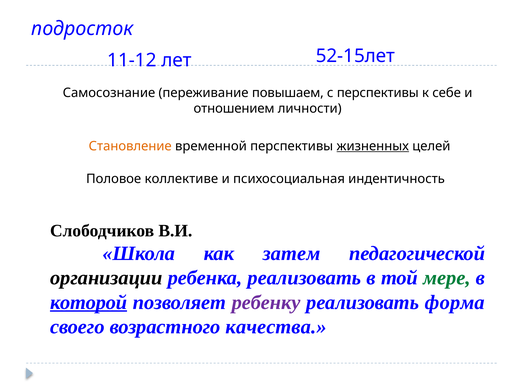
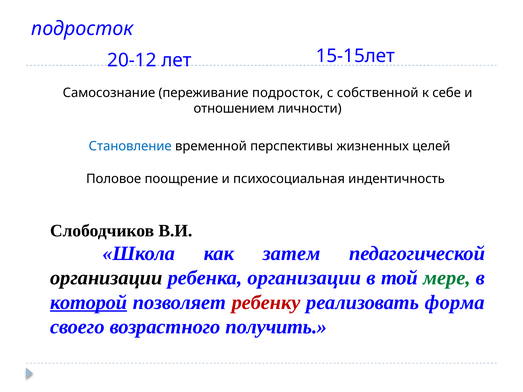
11-12: 11-12 -> 20-12 (132, 60)
52-15лет: 52-15лет -> 15-15лет (355, 56)
переживание повышаем: повышаем -> подросток (288, 93)
с перспективы: перспективы -> собственной (378, 93)
Становление colour: orange -> blue (130, 146)
жизненных underline: present -> none (373, 146)
коллективе: коллективе -> поощрение (181, 179)
ребенка реализовать: реализовать -> организации (304, 278)
ребенку colour: purple -> red (266, 302)
качества: качества -> получить (276, 327)
